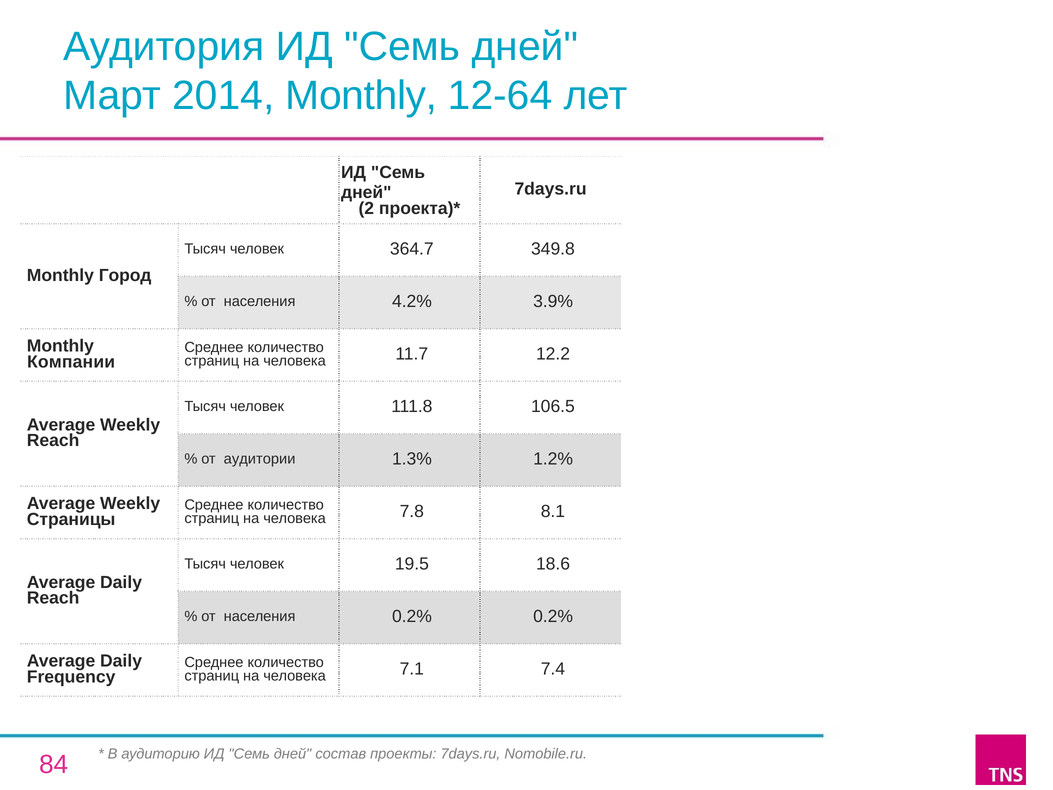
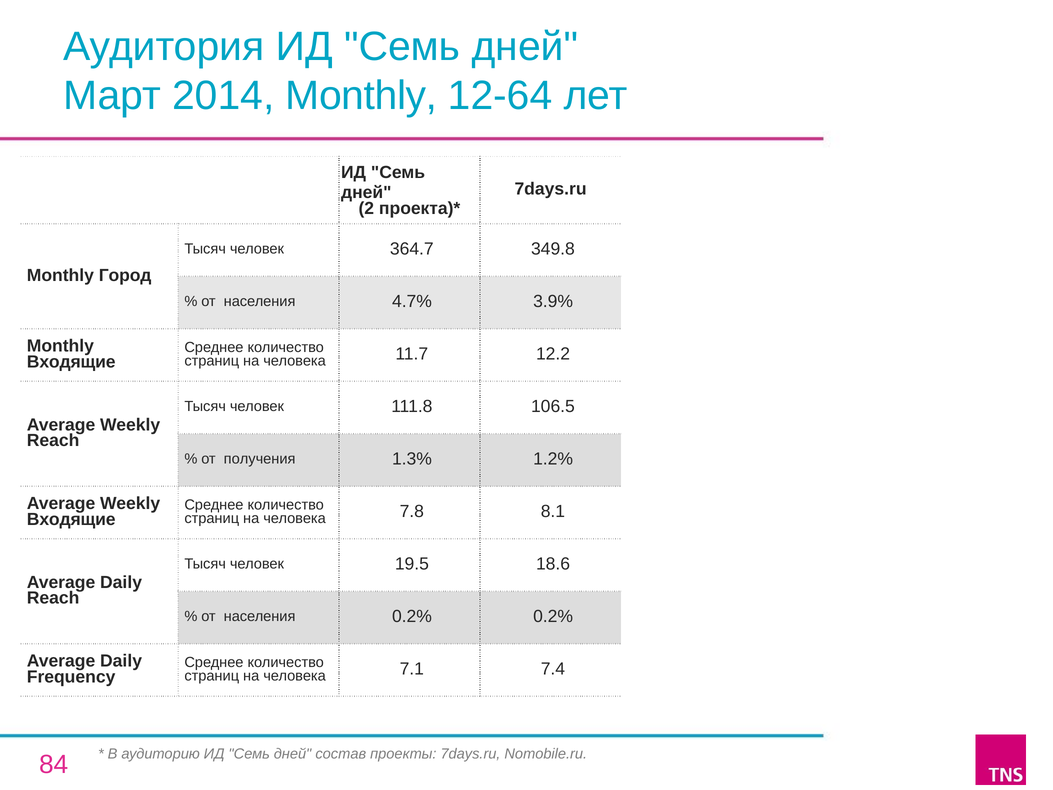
4.2%: 4.2% -> 4.7% (412, 301)
Компании: Компании -> Входящие (71, 362)
аудитории: аудитории -> получения (260, 459)
Страницы: Страницы -> Входящие (71, 519)
